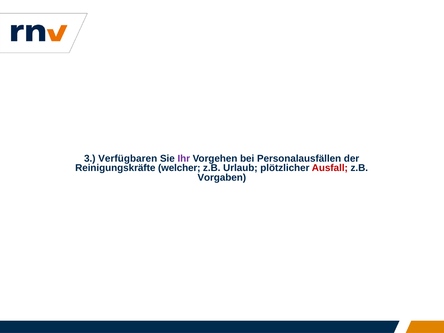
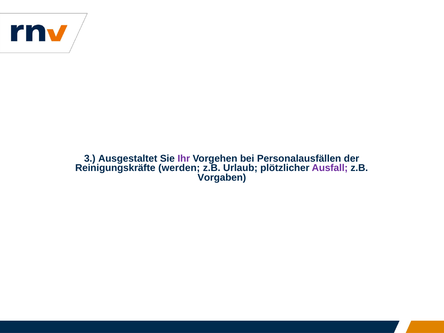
Verfügbaren: Verfügbaren -> Ausgestaltet (128, 159)
welcher: welcher -> werden (179, 168)
Ausfall colour: red -> purple (330, 168)
